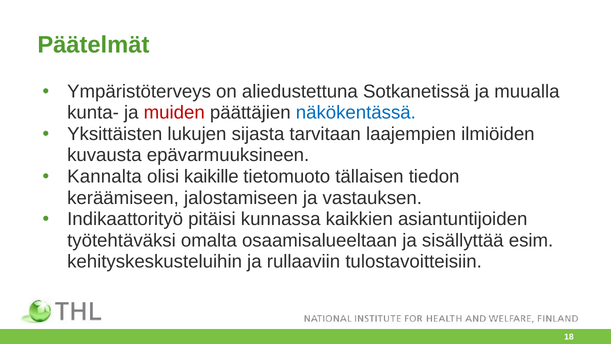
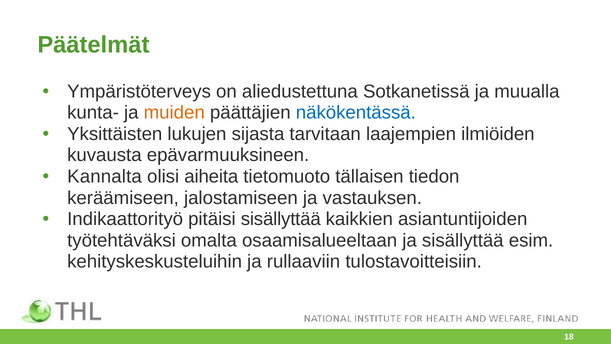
muiden colour: red -> orange (174, 113)
kaikille: kaikille -> aiheita (211, 176)
pitäisi kunnassa: kunnassa -> sisällyttää (281, 219)
